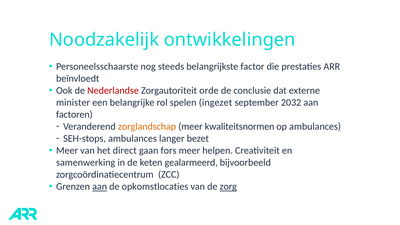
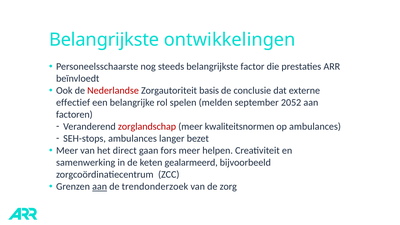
Noodzakelijk: Noodzakelijk -> Belangrijkste (104, 40)
orde: orde -> basis (209, 91)
minister: minister -> effectief (73, 103)
ingezet: ingezet -> melden (216, 103)
2032: 2032 -> 2052 (291, 103)
zorglandschap colour: orange -> red (147, 127)
opkomstlocaties: opkomstlocaties -> trendonderzoek (155, 187)
zorg underline: present -> none (228, 187)
